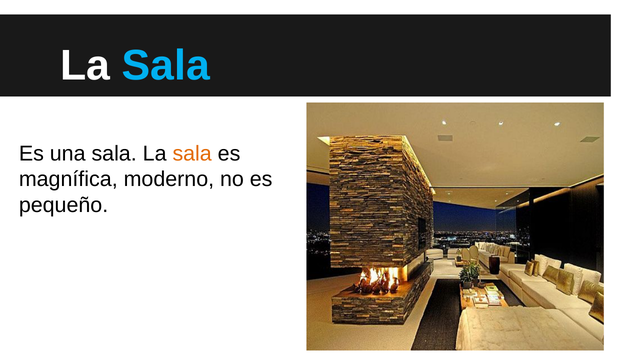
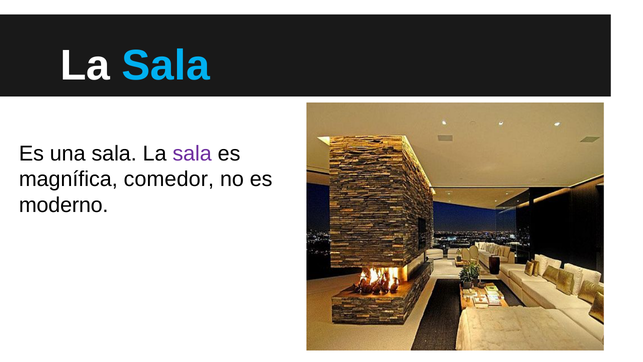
sala colour: orange -> purple (192, 154)
moderno: moderno -> comedor (169, 179)
pequeño: pequeño -> moderno (64, 205)
